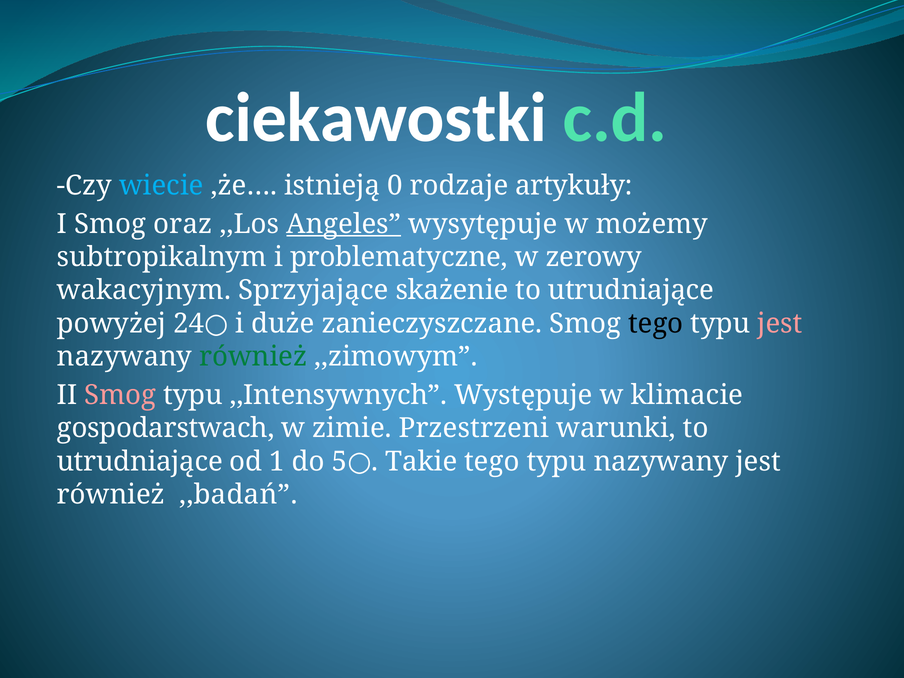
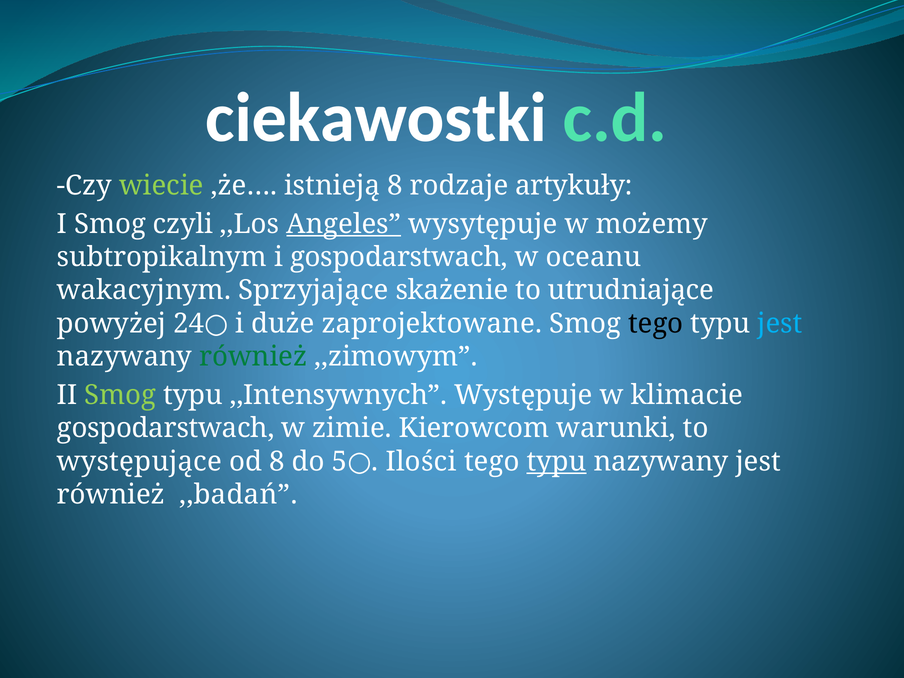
wiecie colour: light blue -> light green (161, 185)
istnieją 0: 0 -> 8 (395, 185)
oraz: oraz -> czyli (183, 224)
i problematyczne: problematyczne -> gospodarstwach (399, 257)
zerowy: zerowy -> oceanu (593, 257)
zanieczyszczane: zanieczyszczane -> zaprojektowane (432, 323)
jest colour: pink -> light blue (780, 323)
Smog colour: pink -> light green (120, 395)
Przestrzeni: Przestrzeni -> Kierowcom (474, 428)
utrudniające: utrudniające -> występujące (140, 461)
od 1: 1 -> 8 (277, 461)
Takie: Takie -> Ilości (421, 461)
typu underline: none -> present (557, 461)
